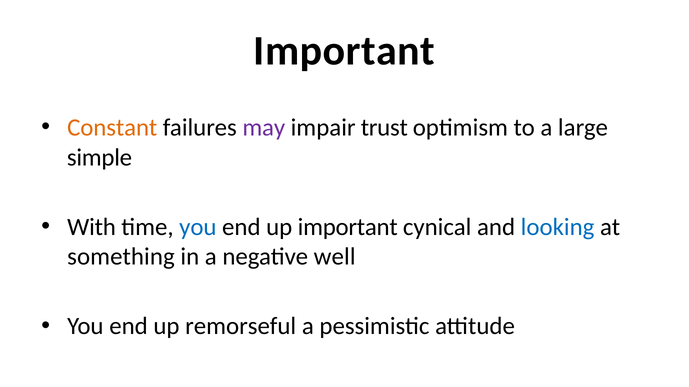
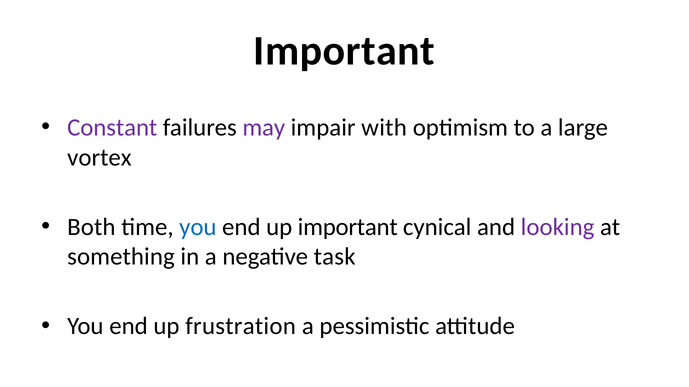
Constant colour: orange -> purple (112, 128)
trust: trust -> with (384, 128)
simple: simple -> vortex (99, 158)
With: With -> Both (91, 227)
looking colour: blue -> purple (558, 227)
well: well -> task (335, 257)
remorseful: remorseful -> frustration (241, 327)
